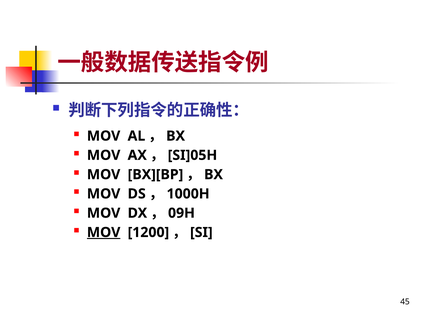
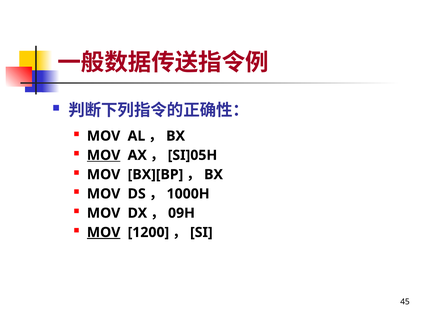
MOV underline: none -> present (104, 155)
